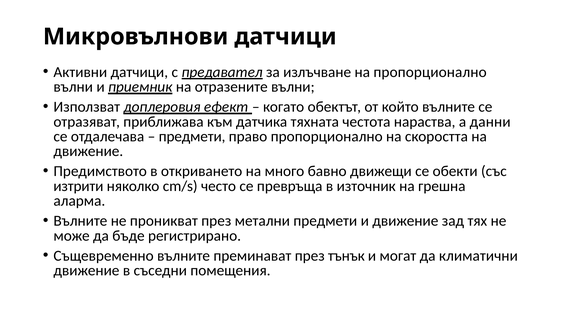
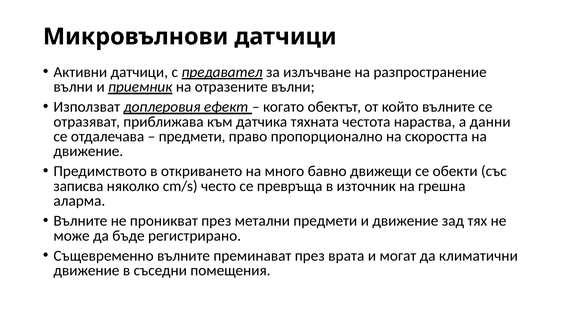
на пропорционално: пропорционално -> разпространение (430, 72)
изтрити: изтрити -> записва (78, 186)
тънък: тънък -> врата (346, 256)
